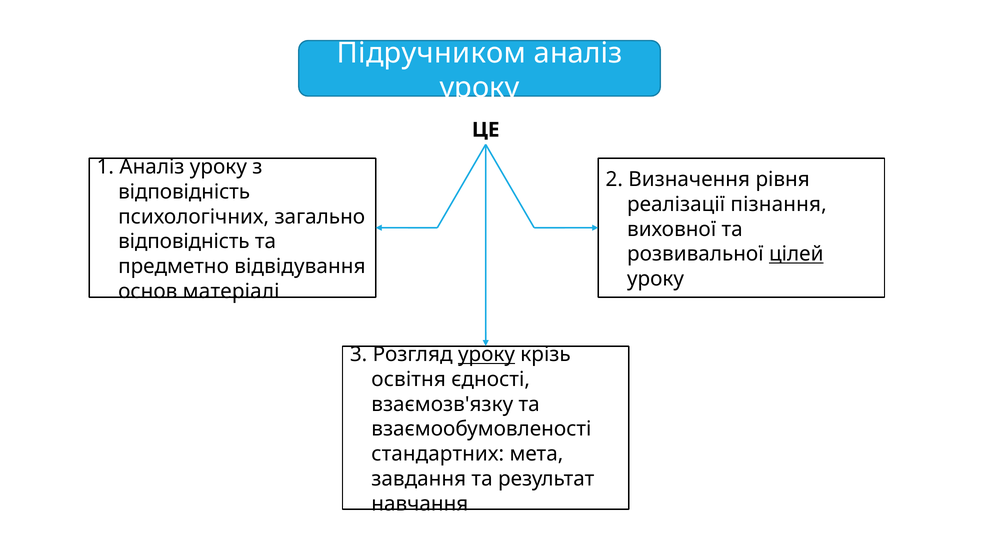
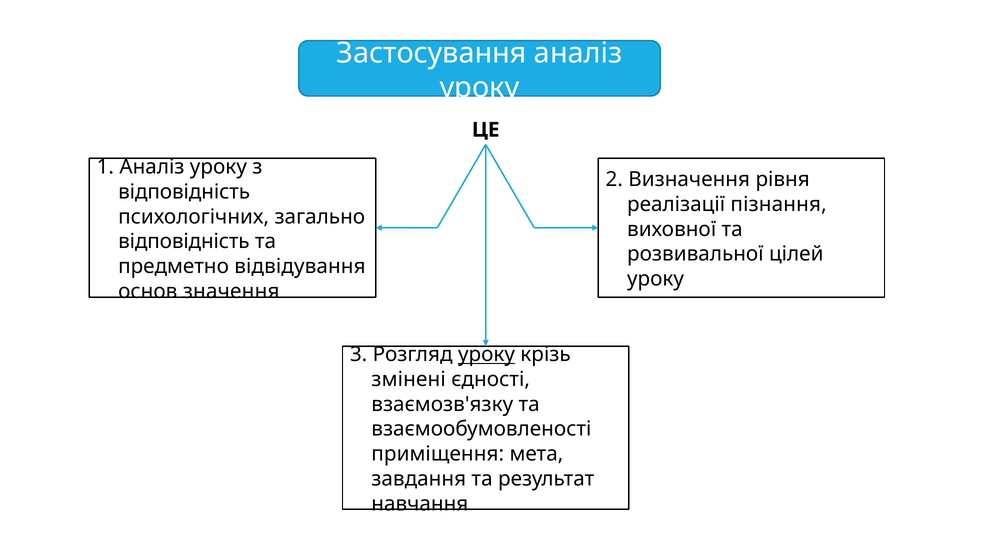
Підручником: Підручником -> Застосування (432, 53)
цілей underline: present -> none (796, 254)
матеріалі: матеріалі -> значення (231, 291)
освітня: освітня -> змінені (409, 379)
стандартних: стандартних -> приміщення (438, 454)
